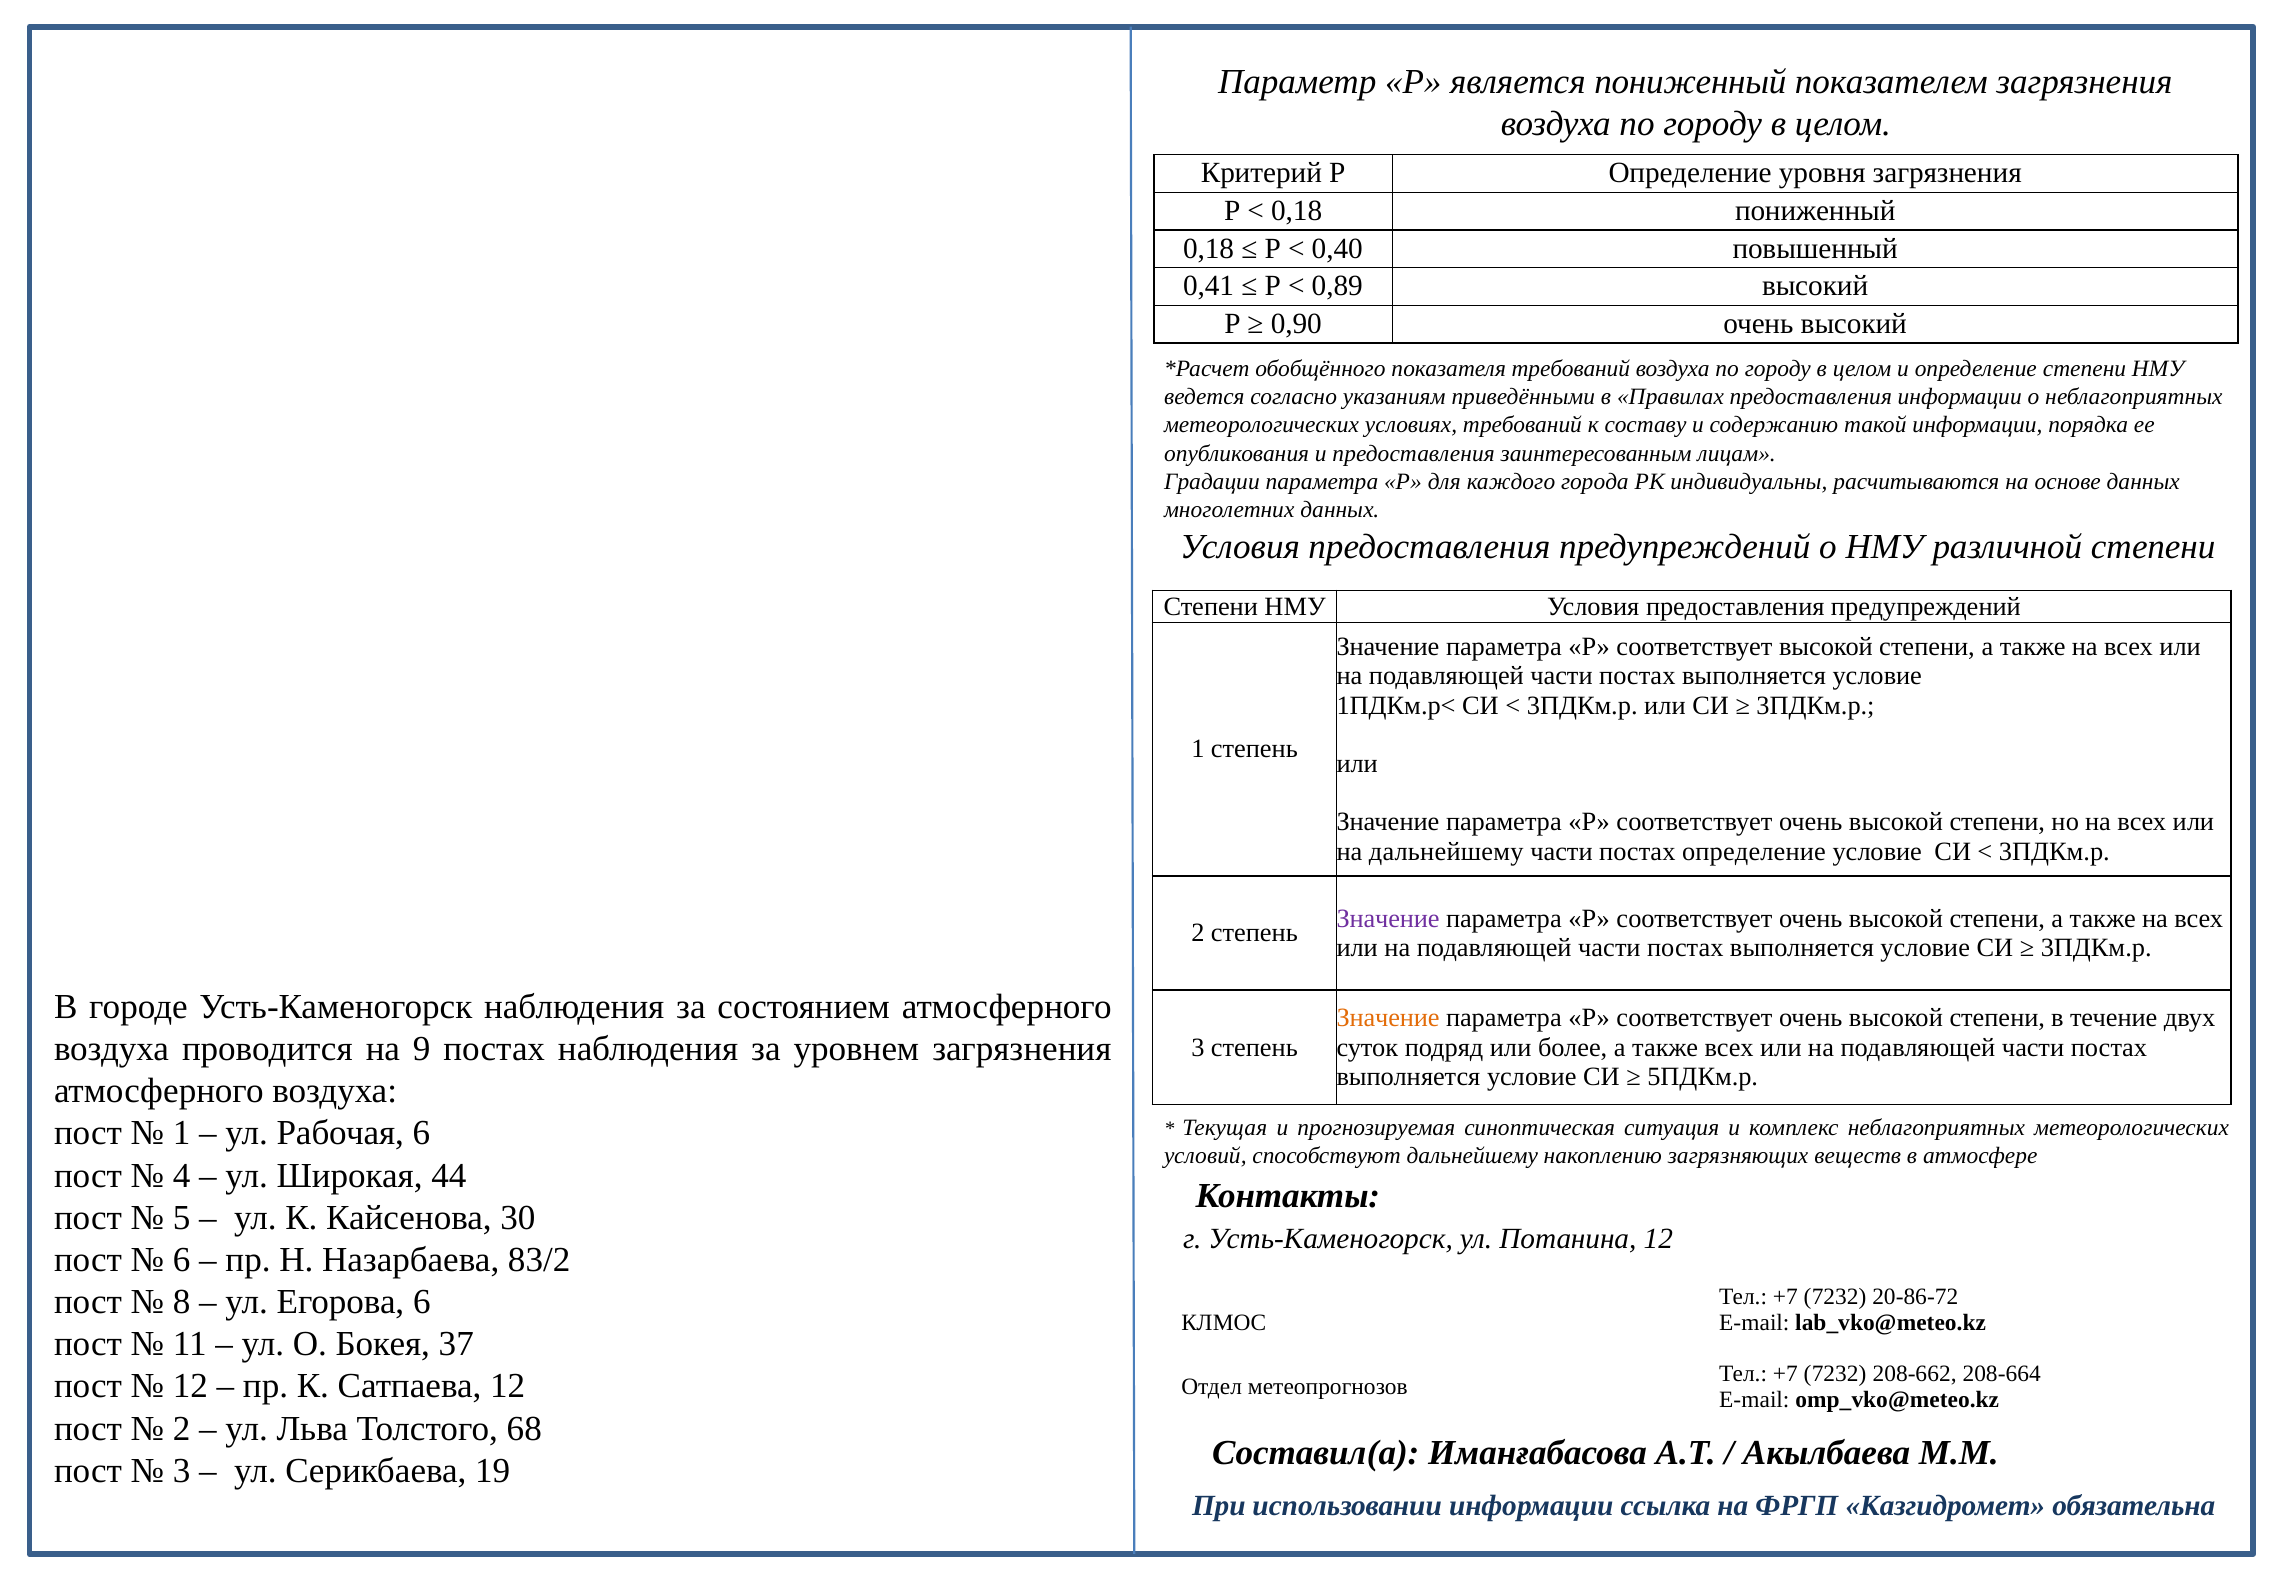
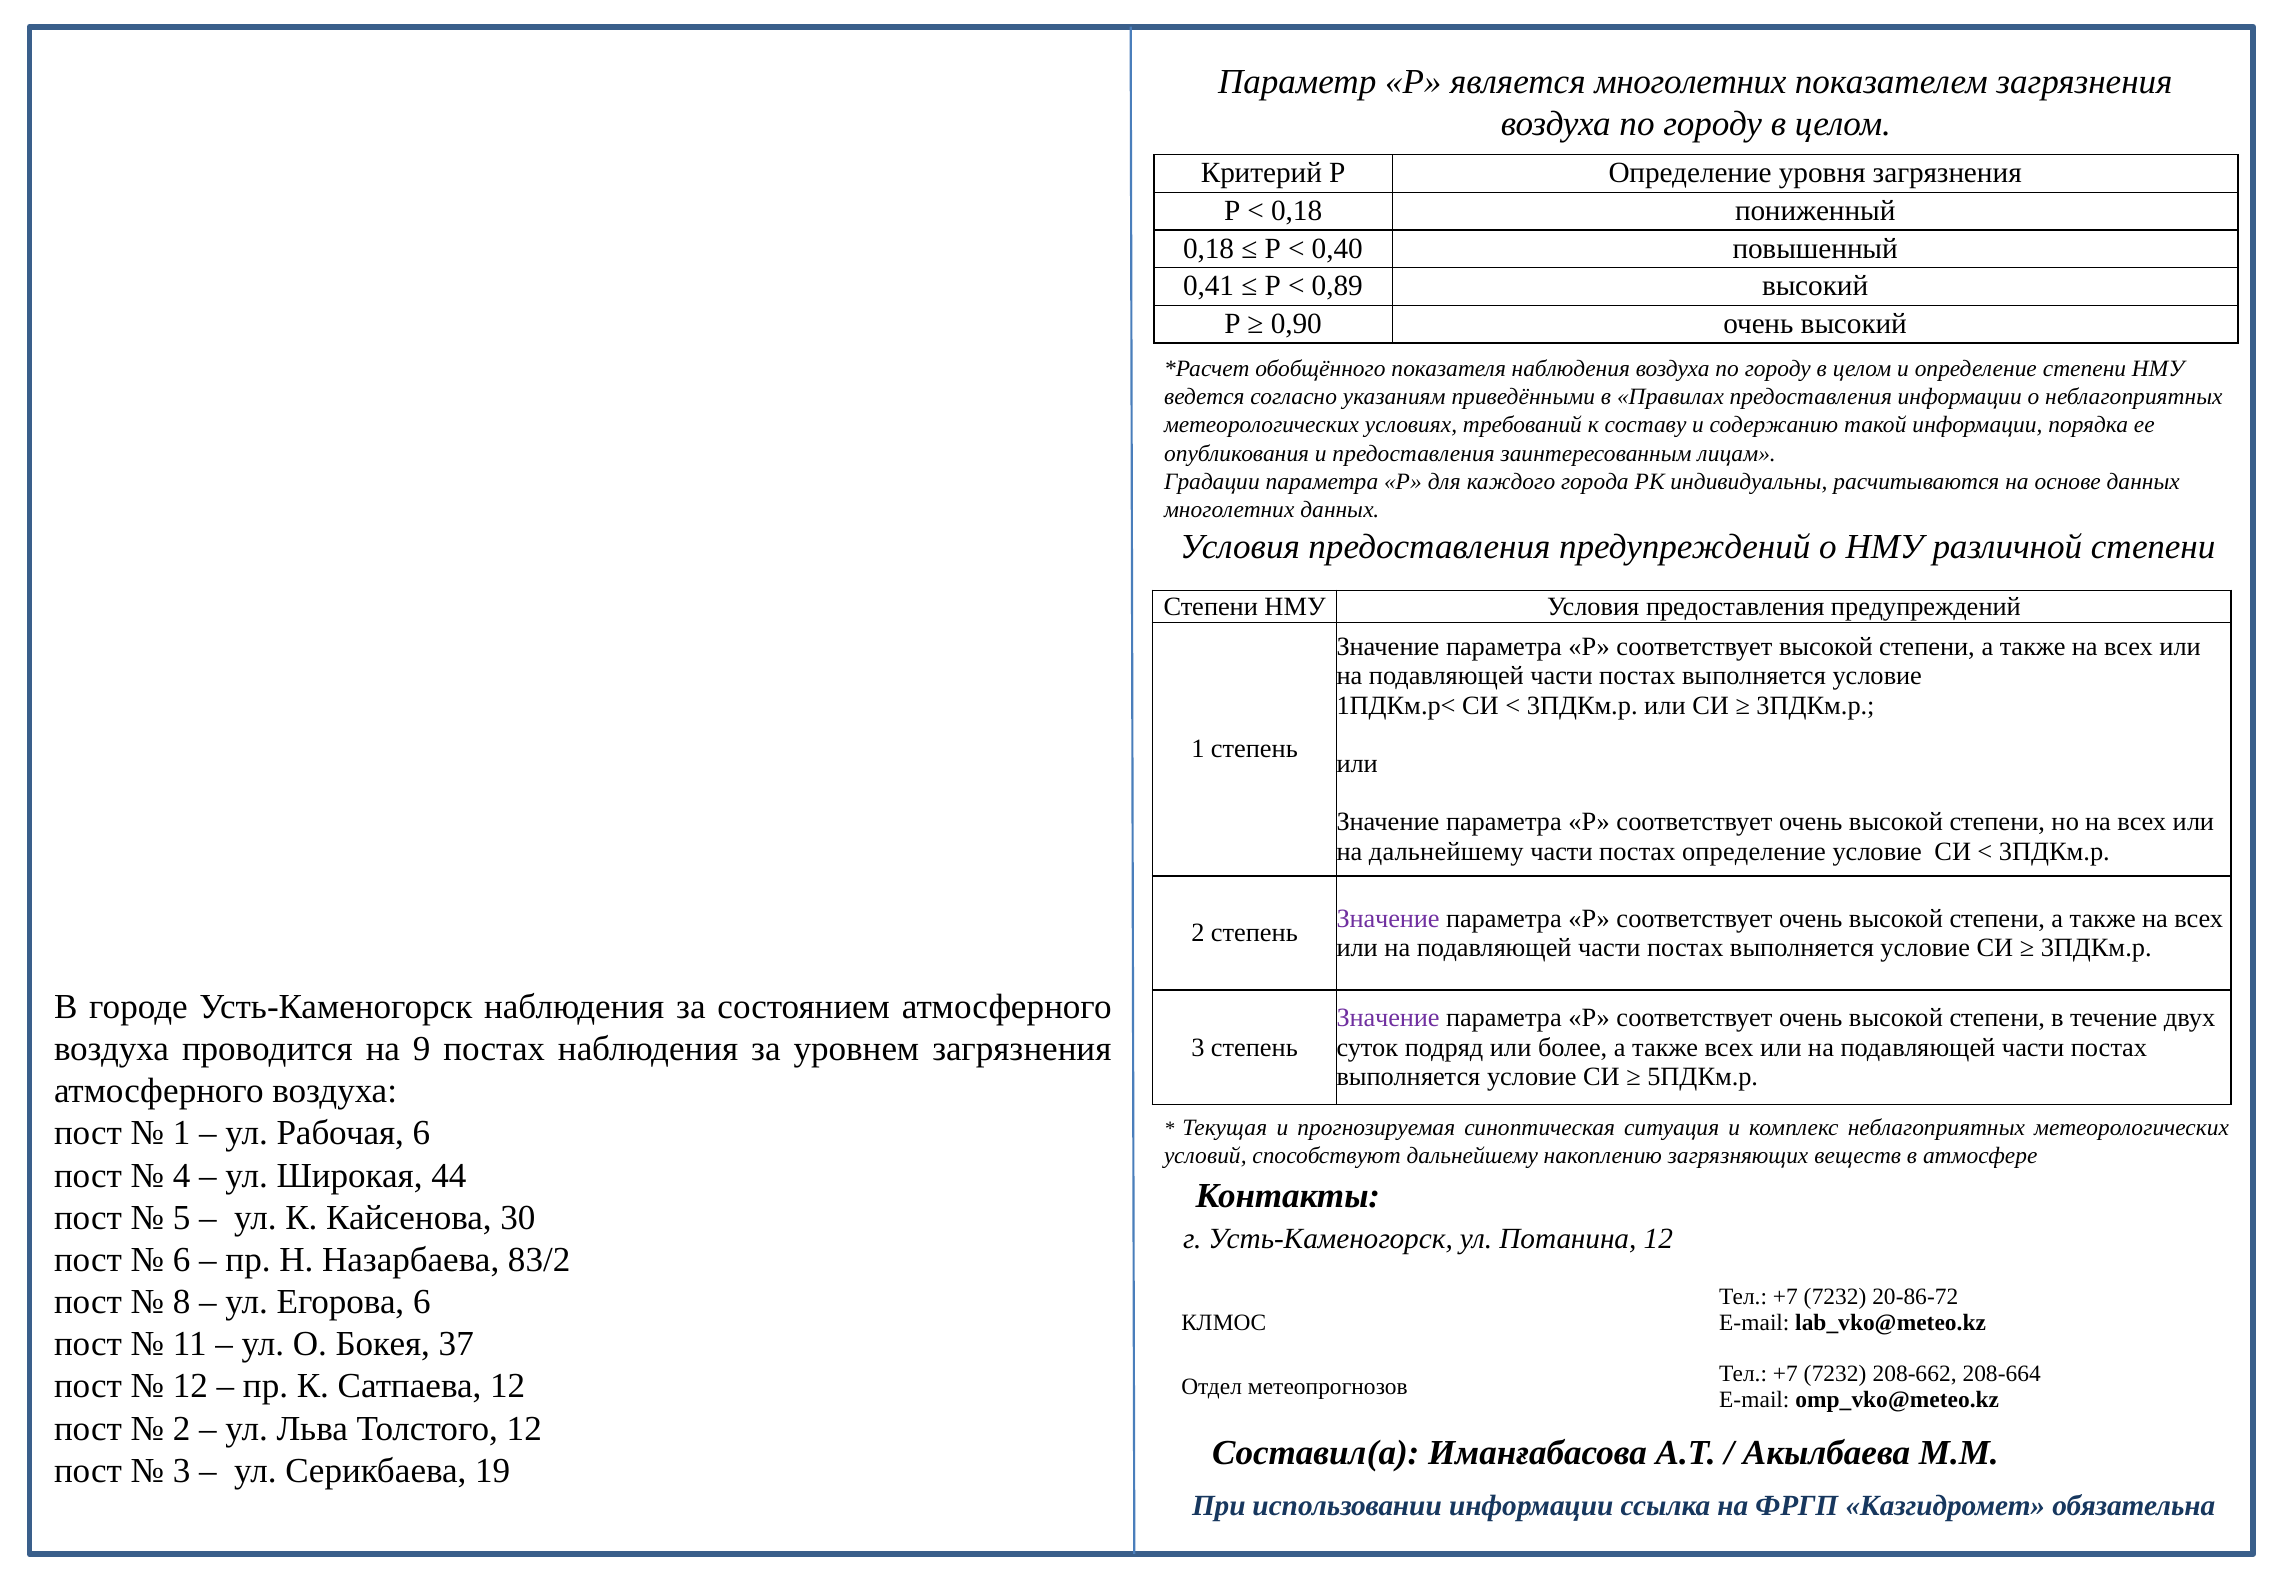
является пониженный: пониженный -> многолетних (1690, 82)
показателя требований: требований -> наблюдения (1571, 369)
Значение colour: orange -> purple (1388, 1018)
Толстого 68: 68 -> 12 (524, 1428)
